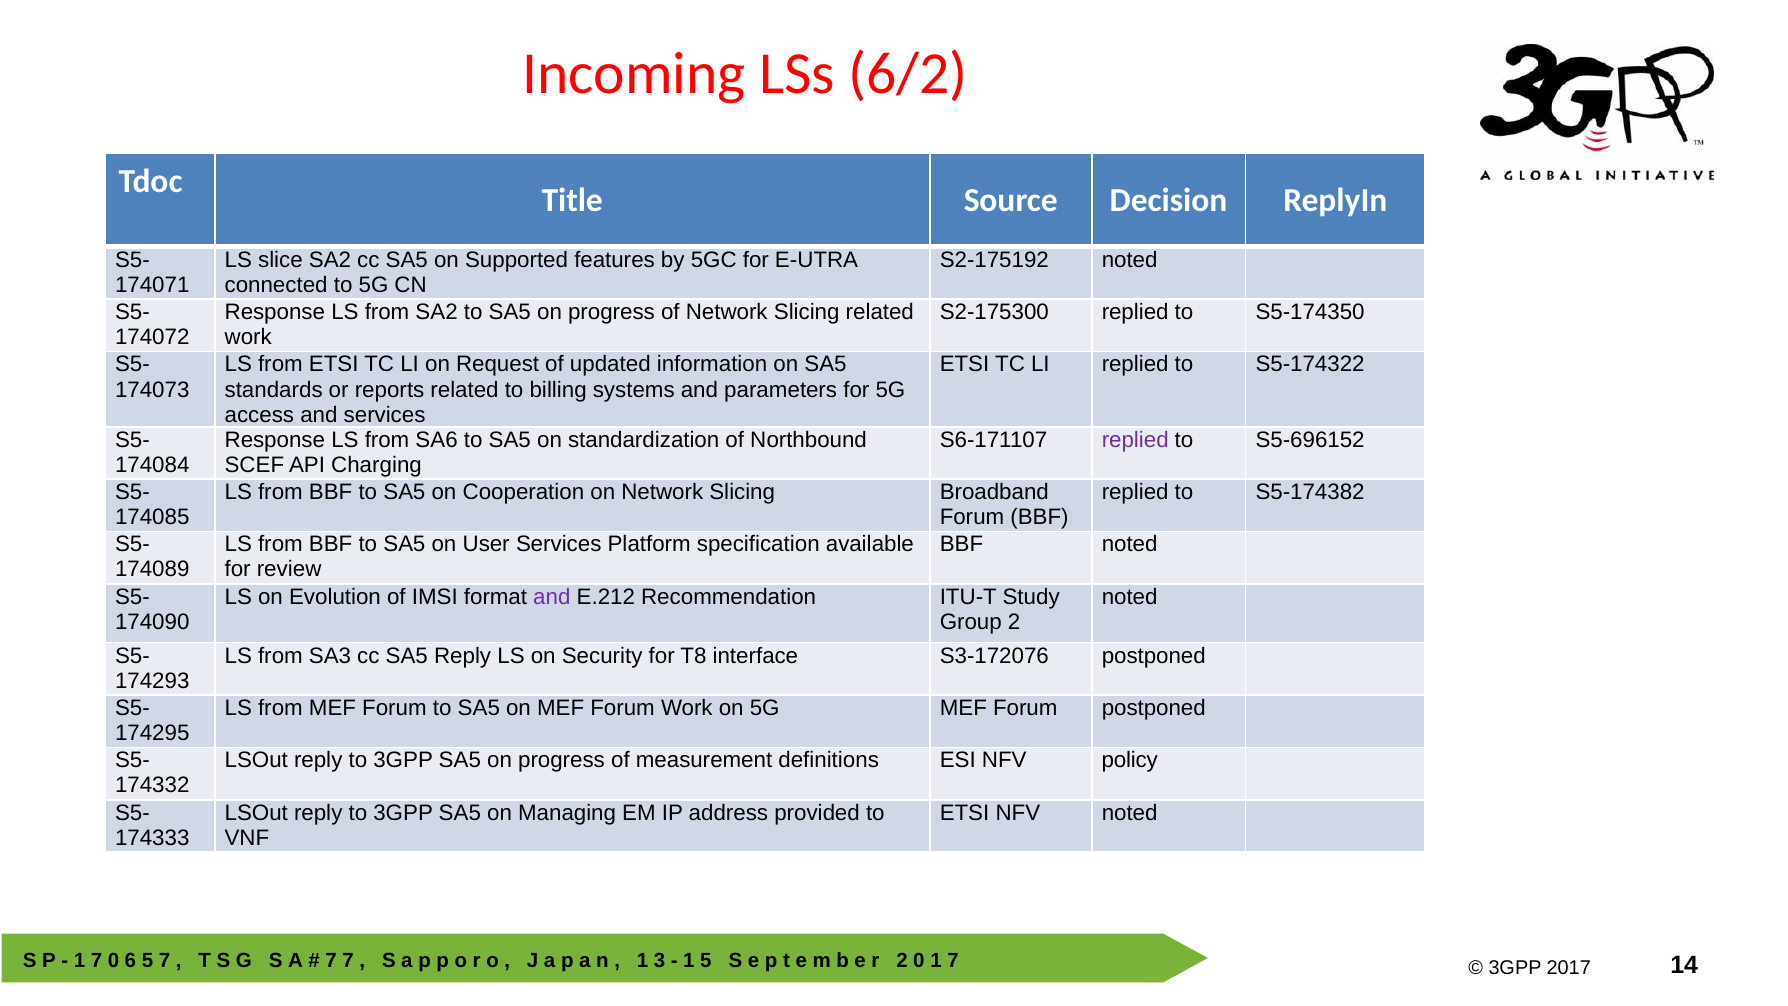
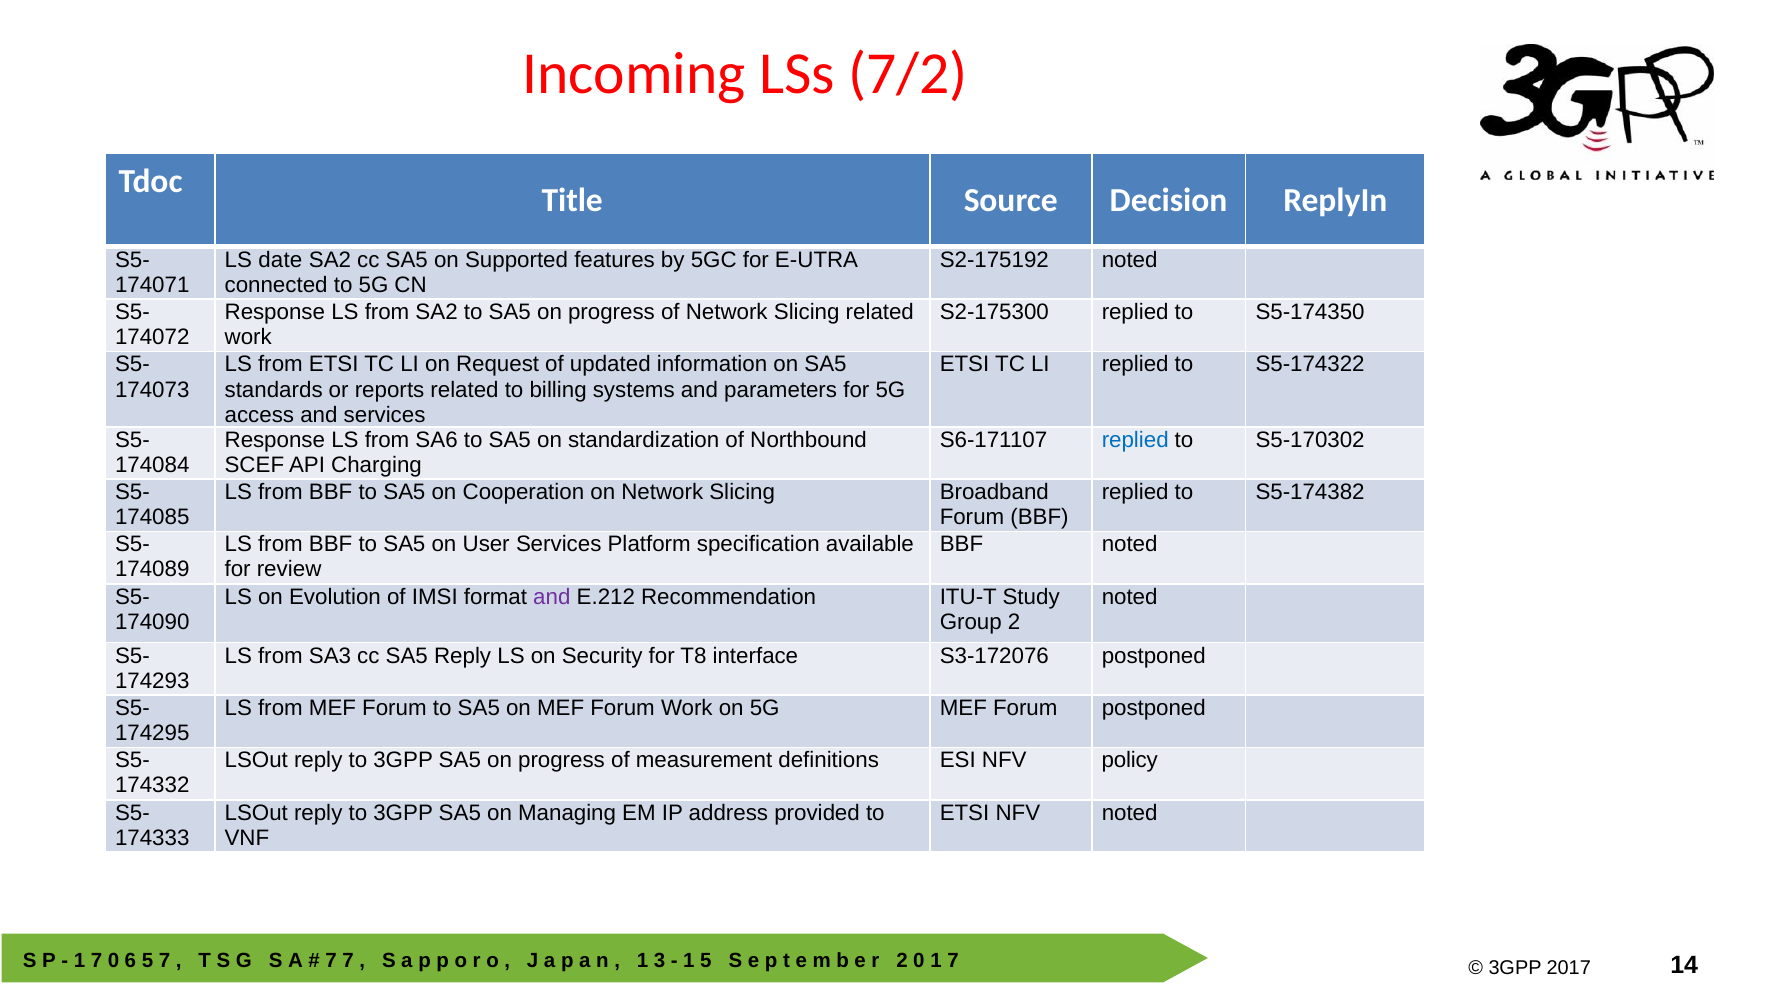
6/2: 6/2 -> 7/2 (908, 74)
slice: slice -> date (280, 260)
replied colour: purple -> blue (1135, 440)
S5-696152: S5-696152 -> S5-170302 (1310, 440)
